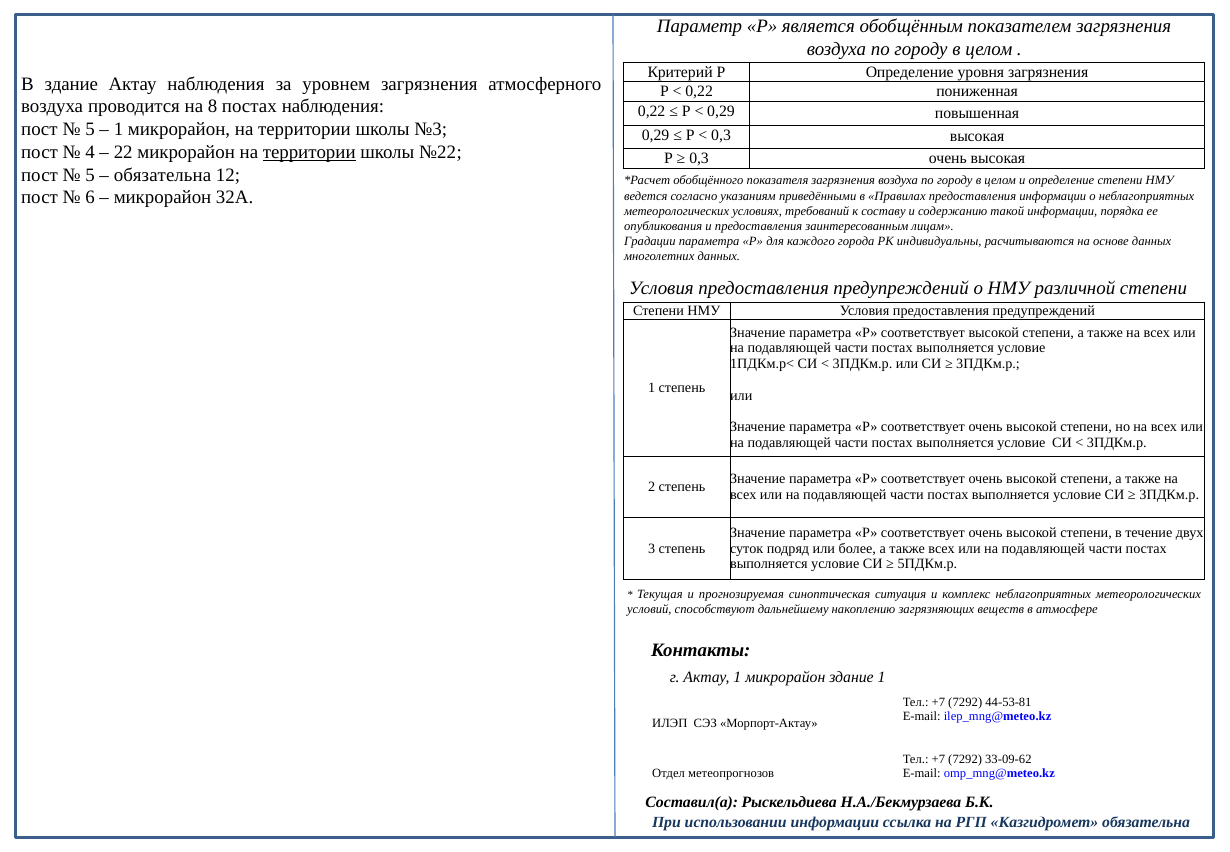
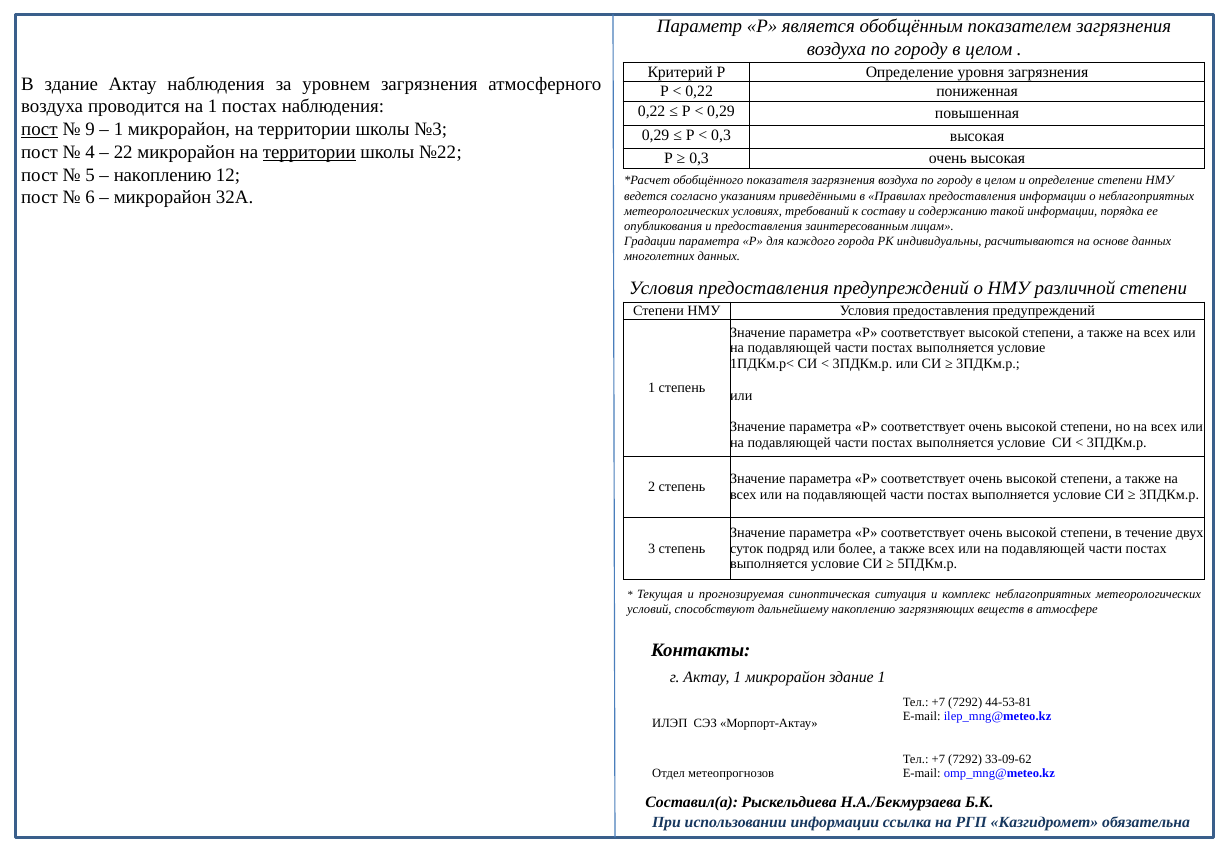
на 8: 8 -> 1 (213, 107)
пост underline: none -> present (39, 129)
5: 5 -> 9 (90, 129)
обязательна: обязательна -> накоплению (163, 175)
